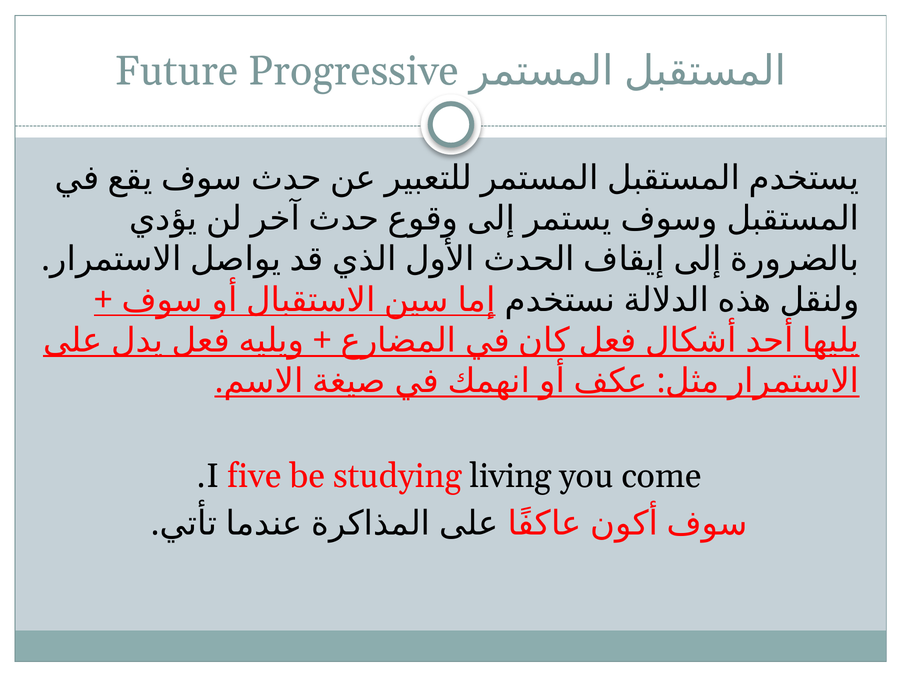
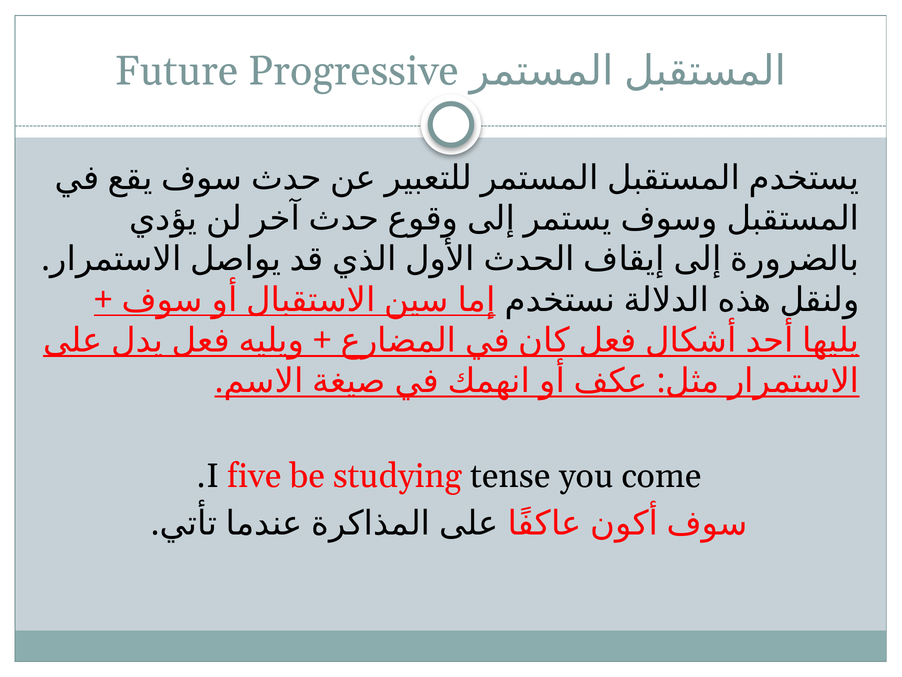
living: living -> tense (510, 476)
